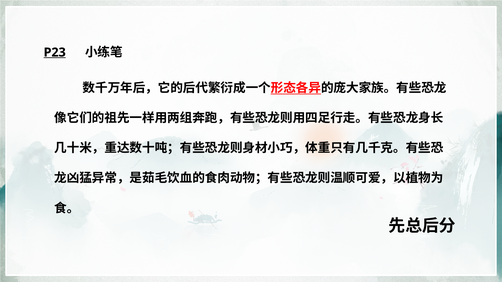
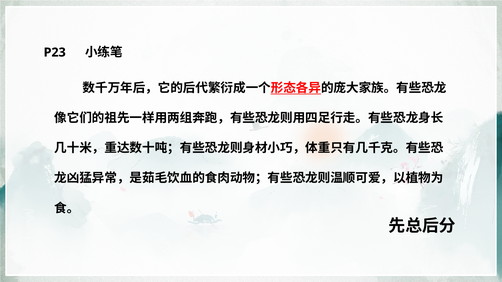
P23 underline: present -> none (55, 52)
